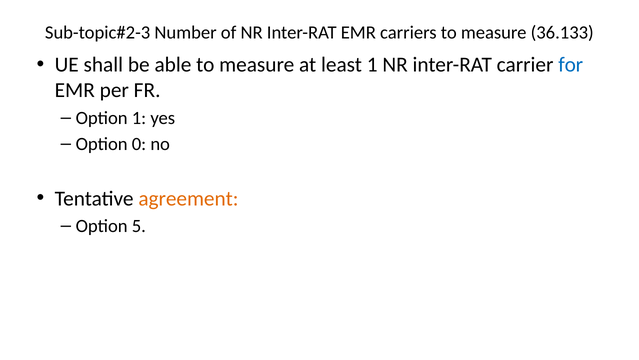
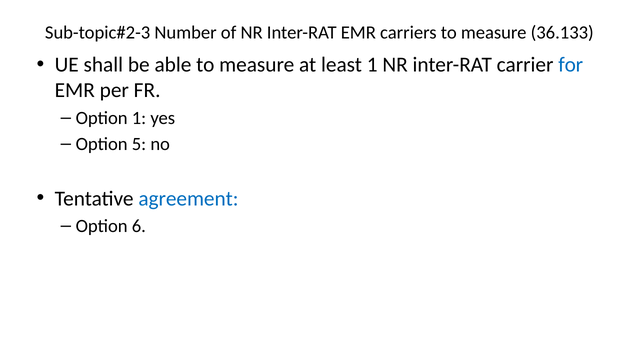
0: 0 -> 5 (139, 144)
agreement colour: orange -> blue (188, 198)
5: 5 -> 6 (139, 226)
